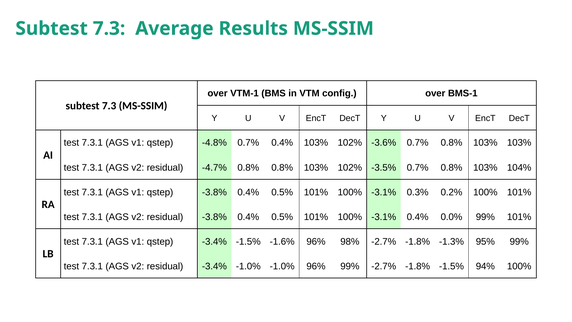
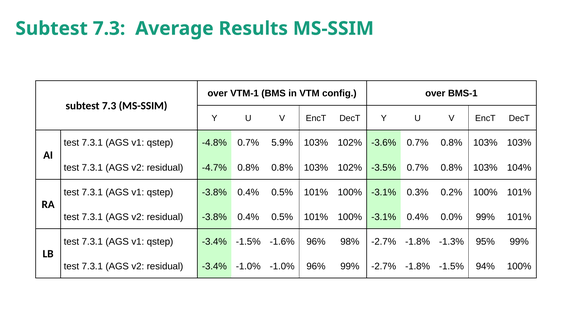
0.7% 0.4%: 0.4% -> 5.9% (282, 143)
